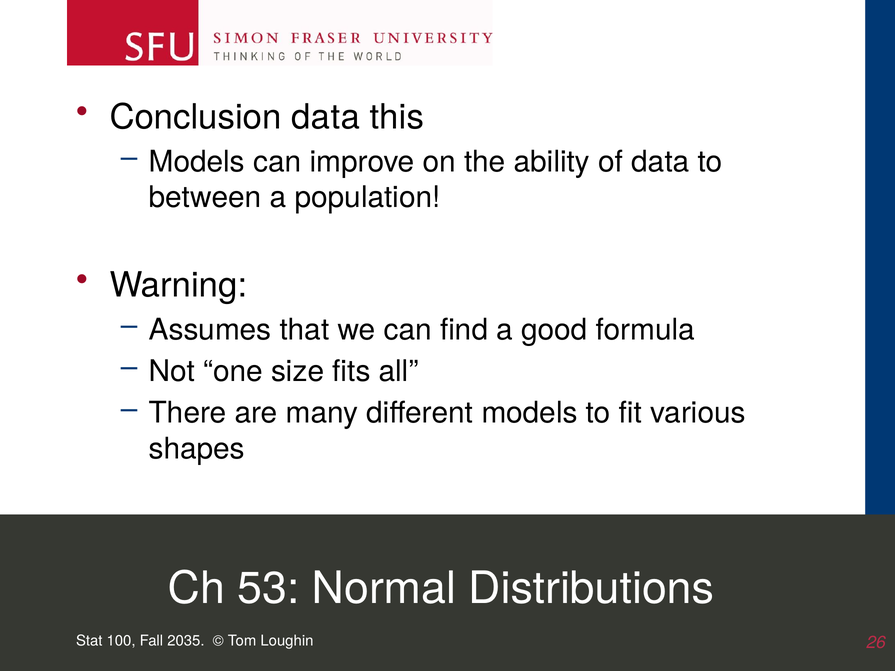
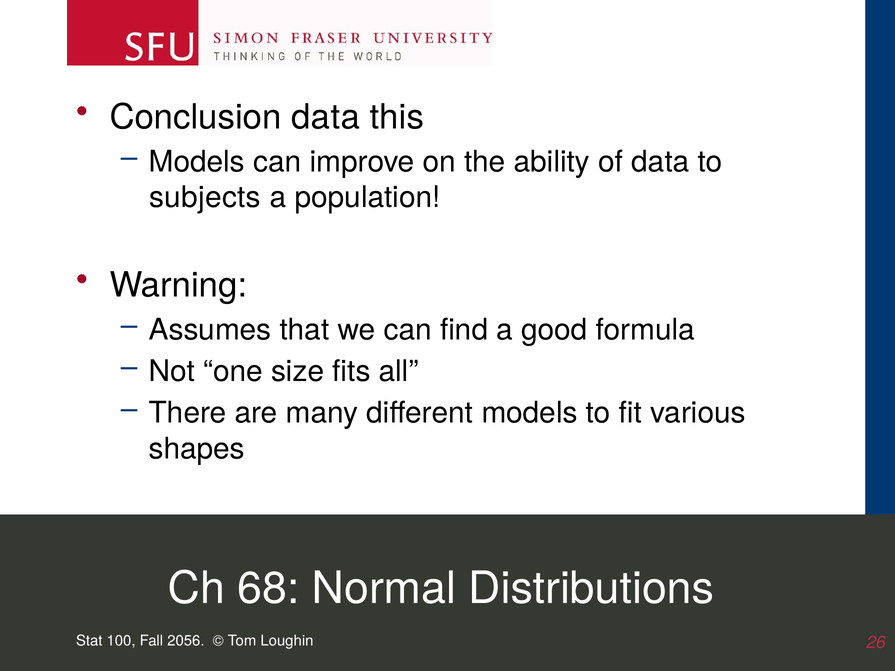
between: between -> subjects (205, 198)
53: 53 -> 68 (268, 589)
2035: 2035 -> 2056 (186, 641)
